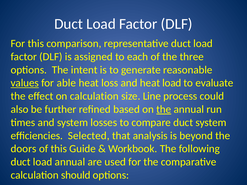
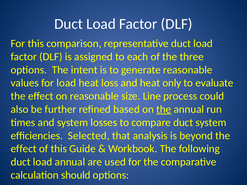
values underline: present -> none (25, 83)
for able: able -> load (66, 83)
heat load: load -> only (172, 83)
on calculation: calculation -> reasonable (94, 96)
doors: doors -> effect (24, 149)
